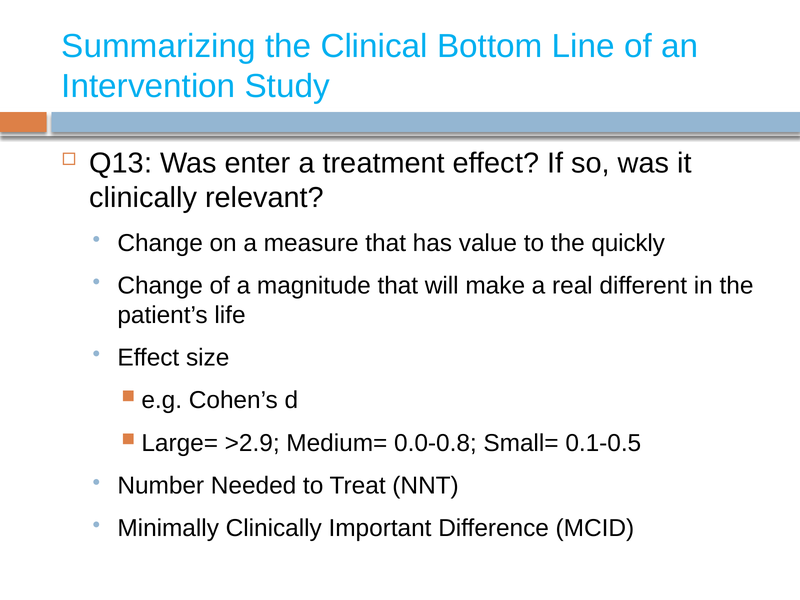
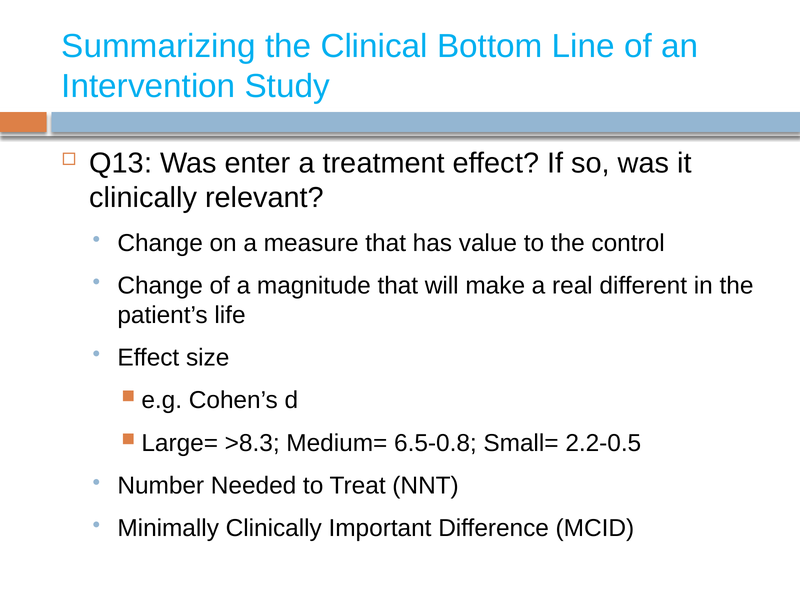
quickly: quickly -> control (628, 243)
>2.9: >2.9 -> >8.3 (252, 443)
0.0-0.8: 0.0-0.8 -> 6.5-0.8 (435, 443)
0.1-0.5: 0.1-0.5 -> 2.2-0.5 (603, 443)
